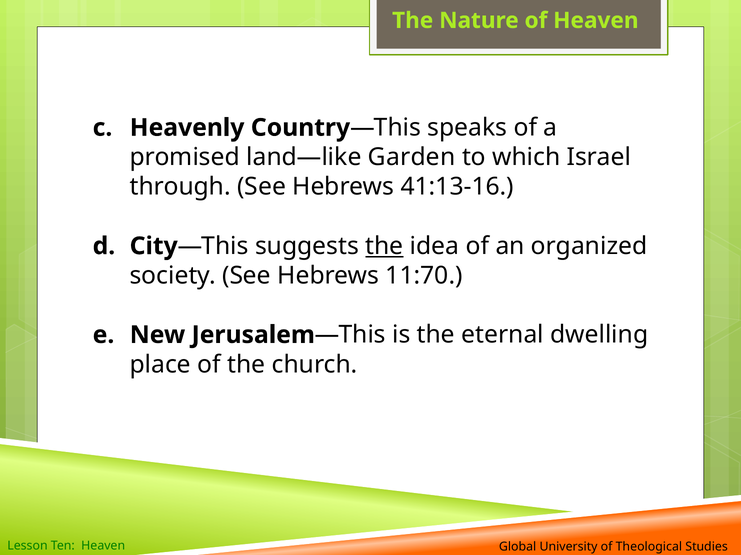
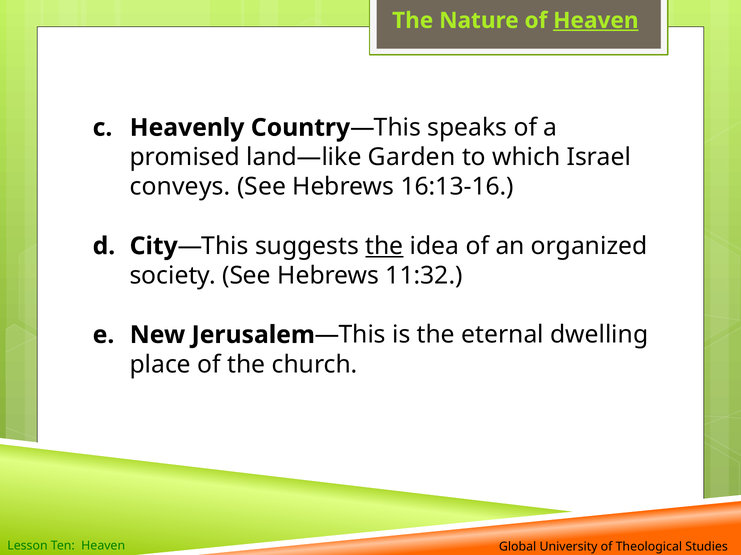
Heaven underline: none -> present (596, 21)
through: through -> conveys (180, 187)
41:13-16: 41:13-16 -> 16:13-16 (457, 187)
11:70: 11:70 -> 11:32 (424, 276)
